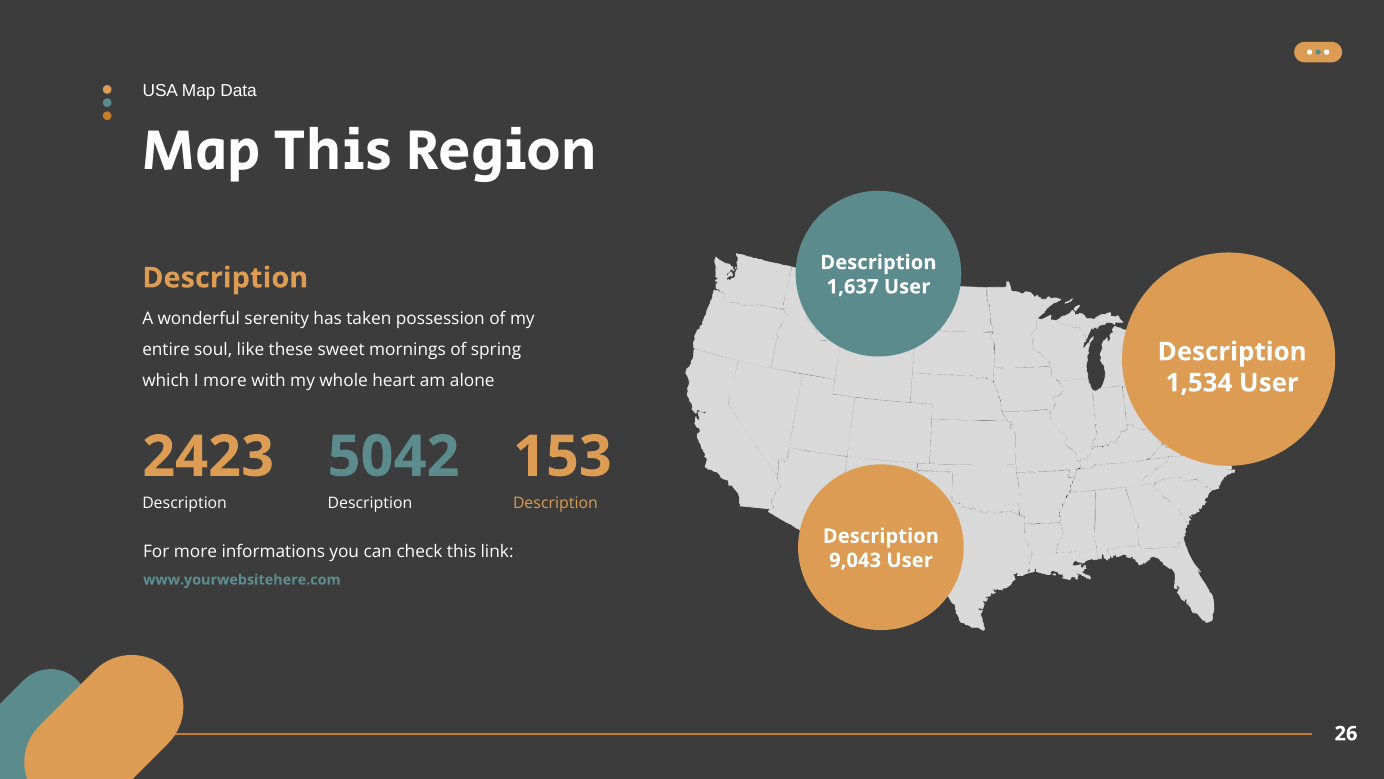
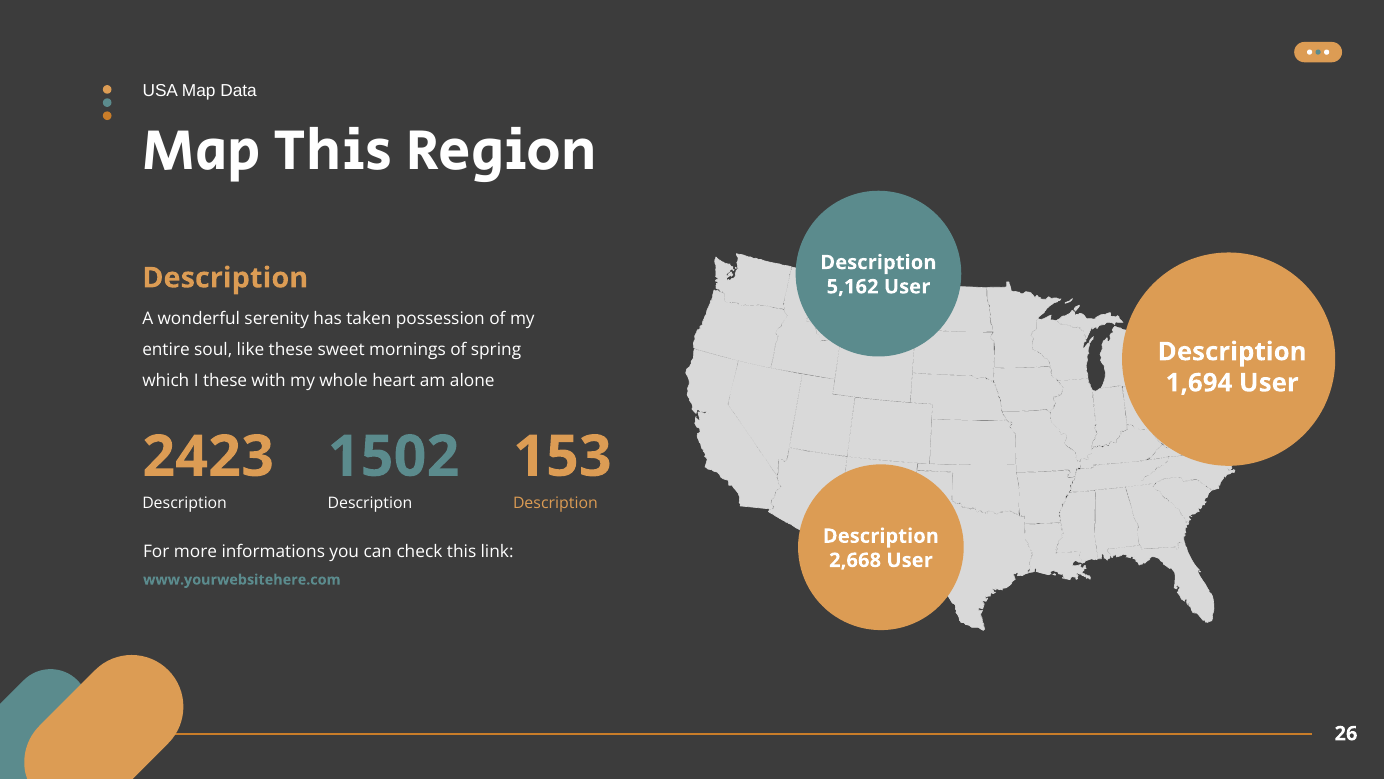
1,637: 1,637 -> 5,162 (853, 287)
1,534: 1,534 -> 1,694 (1199, 383)
I more: more -> these (225, 381)
5042: 5042 -> 1502 (394, 456)
9,043: 9,043 -> 2,668 (855, 560)
